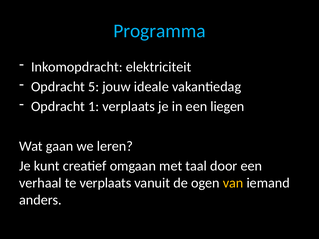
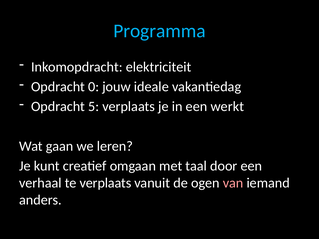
5: 5 -> 0 (94, 87)
1: 1 -> 5 (94, 107)
liegen: liegen -> werkt (227, 107)
van colour: yellow -> pink (233, 183)
